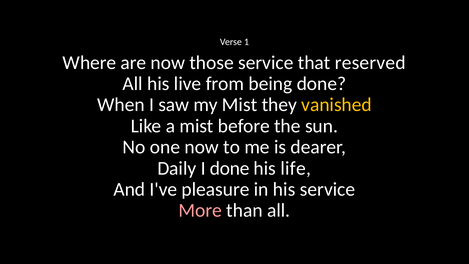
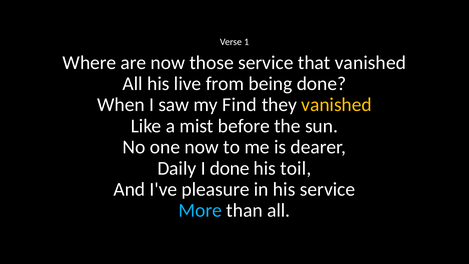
that reserved: reserved -> vanished (370, 63)
my Mist: Mist -> Find (240, 105)
life: life -> toil (296, 168)
More colour: pink -> light blue (200, 210)
